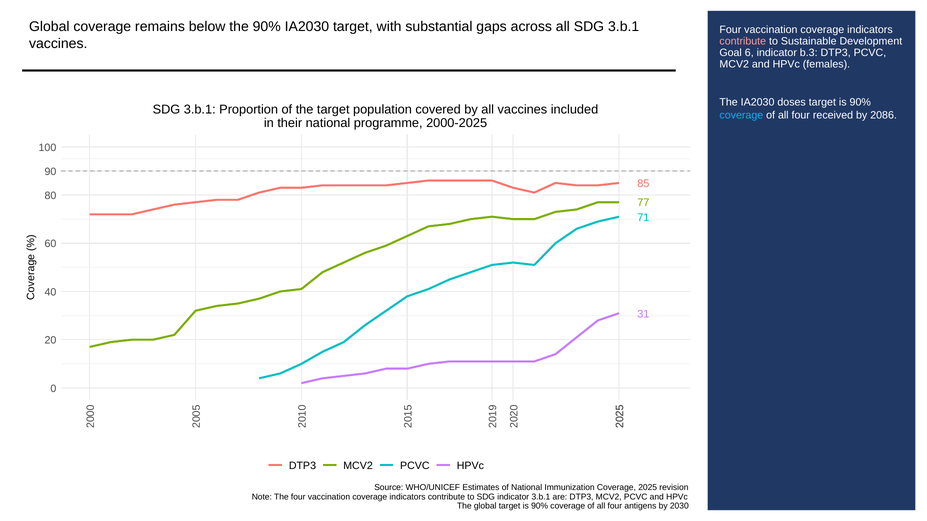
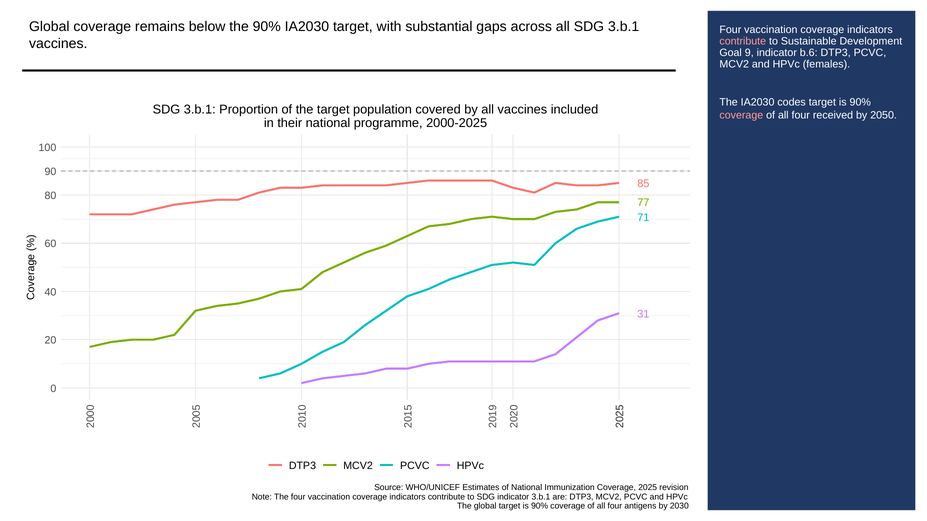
Goal 6: 6 -> 9 (749, 53)
b.3: b.3 -> b.6 (809, 53)
doses: doses -> codes (792, 102)
coverage colour: light blue -> pink (741, 115)
2086: 2086 -> 2050 (884, 115)
